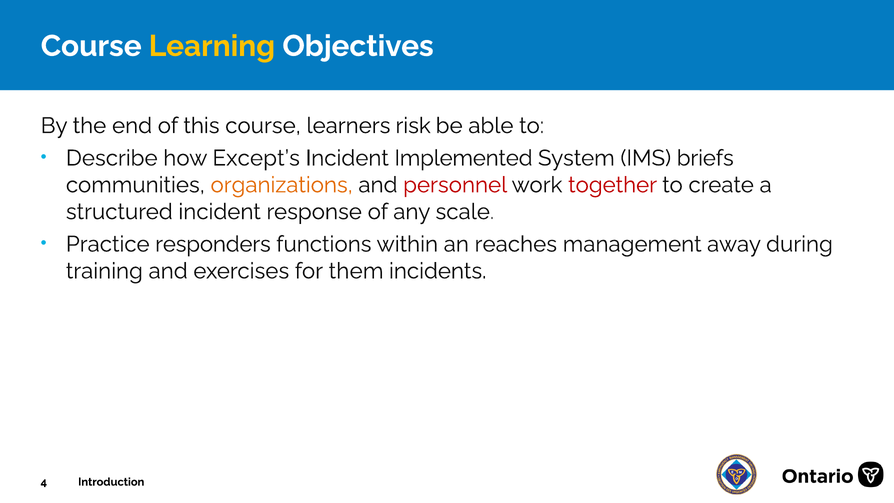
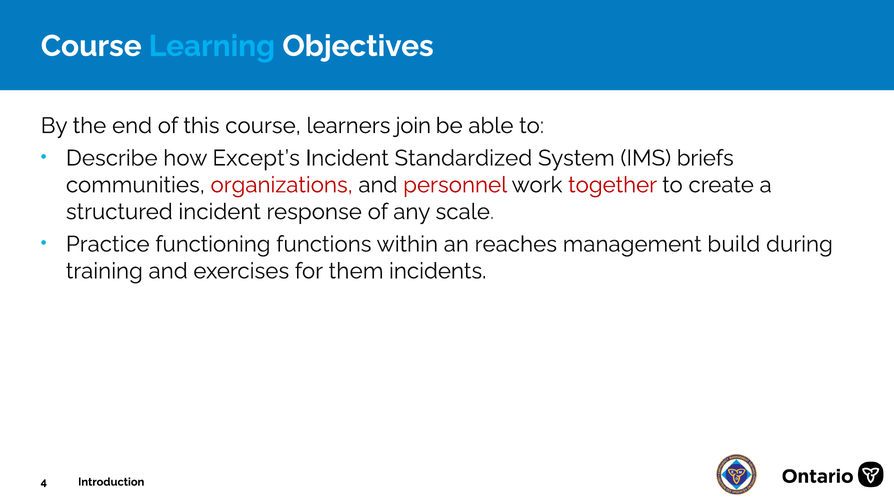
Learning colour: yellow -> light blue (212, 46)
risk: risk -> join (413, 126)
Implemented: Implemented -> Standardized (463, 158)
organizations colour: orange -> red (282, 185)
responders: responders -> functioning (213, 244)
away: away -> build (734, 244)
